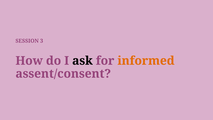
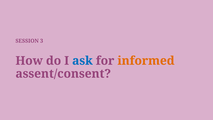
ask colour: black -> blue (82, 61)
